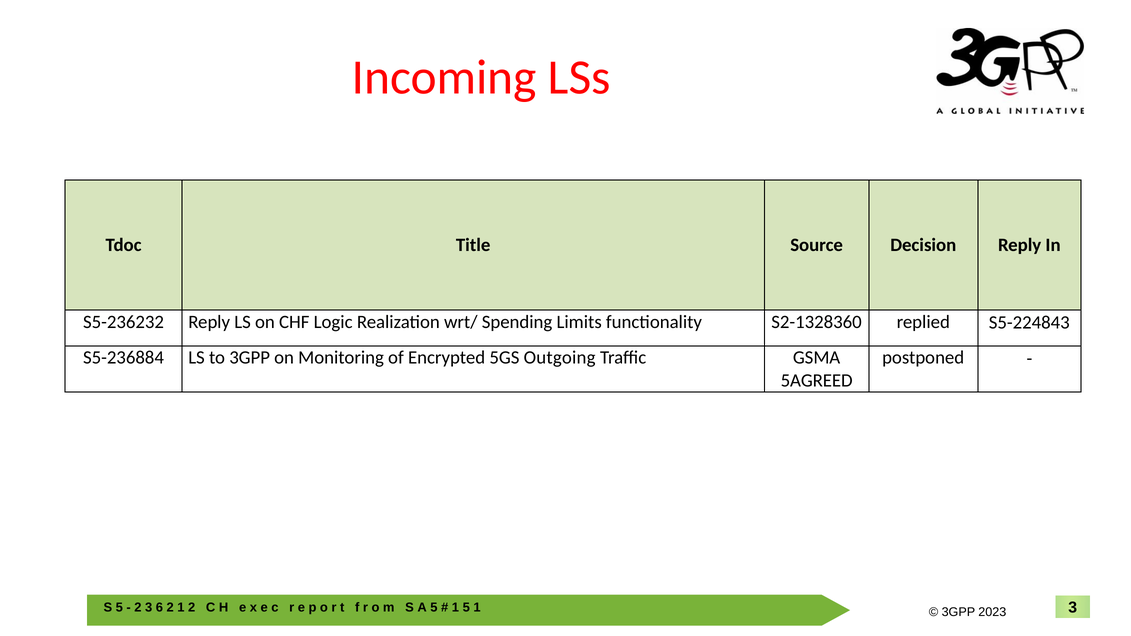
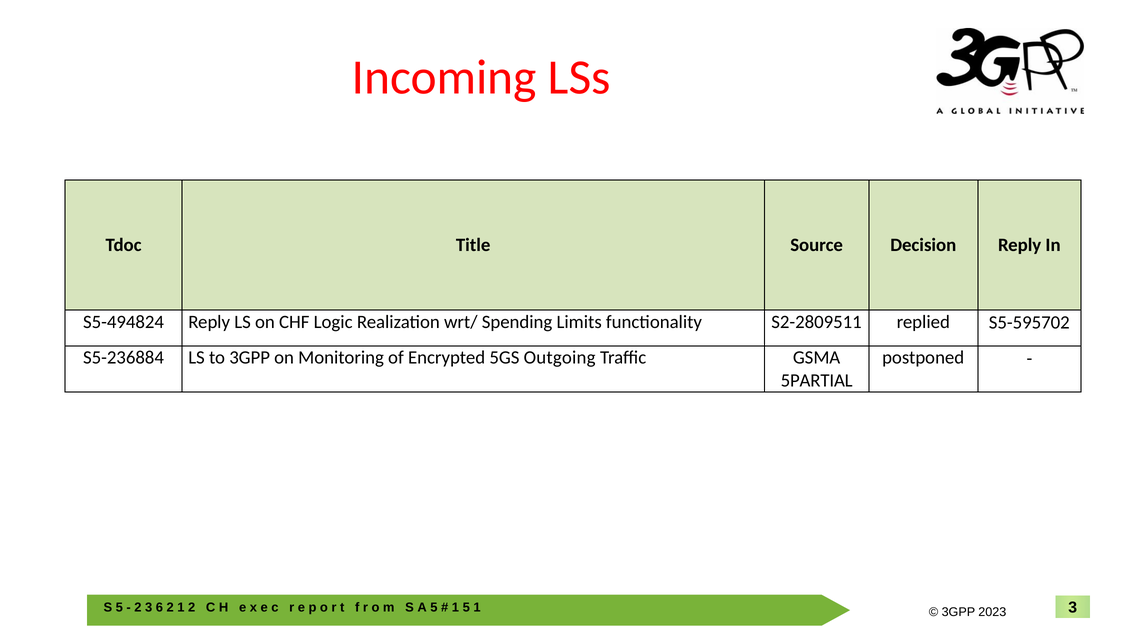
S5-236232: S5-236232 -> S5-494824 (124, 322)
S2-1328360: S2-1328360 -> S2-2809511 (817, 322)
S5-224843: S5-224843 -> S5-595702 (1029, 323)
5AGREED: 5AGREED -> 5PARTIAL (817, 381)
